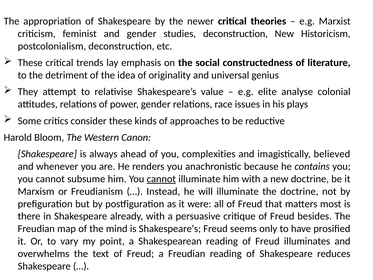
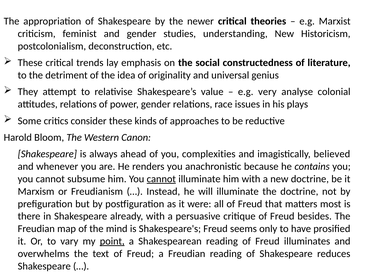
studies deconstruction: deconstruction -> understanding (235, 34)
elite: elite -> very (267, 92)
point underline: none -> present (112, 241)
